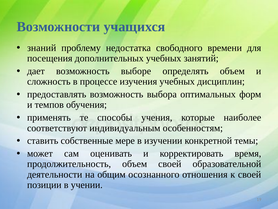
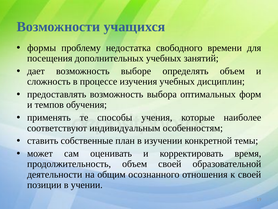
знаний: знаний -> формы (42, 48)
мере: мере -> план (125, 140)
